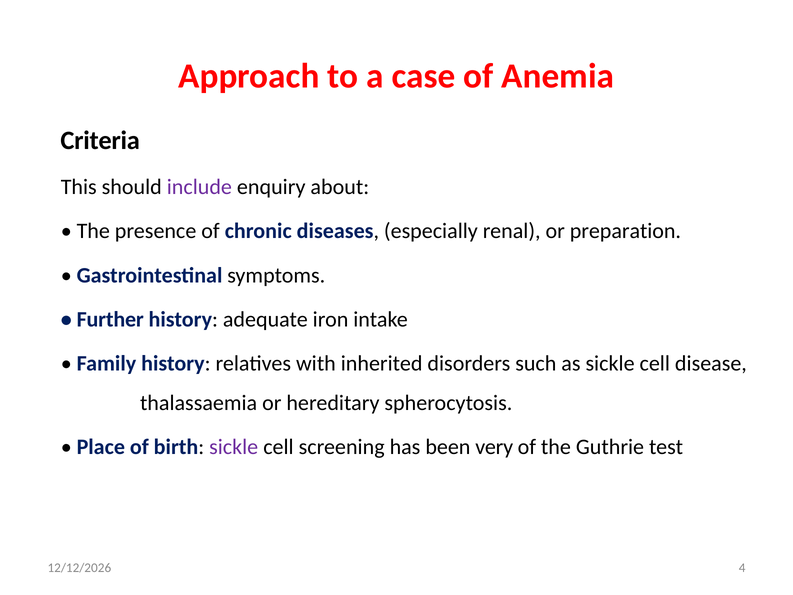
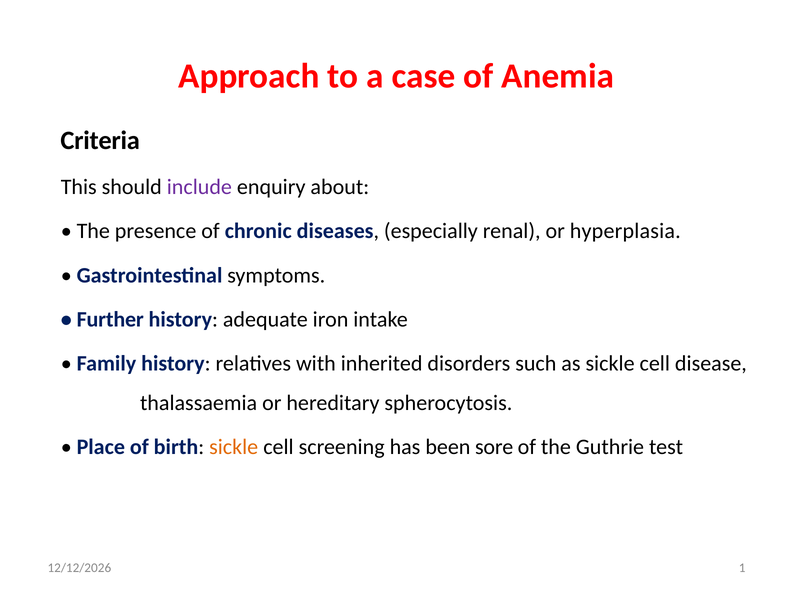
preparation: preparation -> hyperplasia (625, 231)
sickle colour: purple -> orange (234, 447)
very: very -> sore (494, 447)
4: 4 -> 1 (742, 568)
